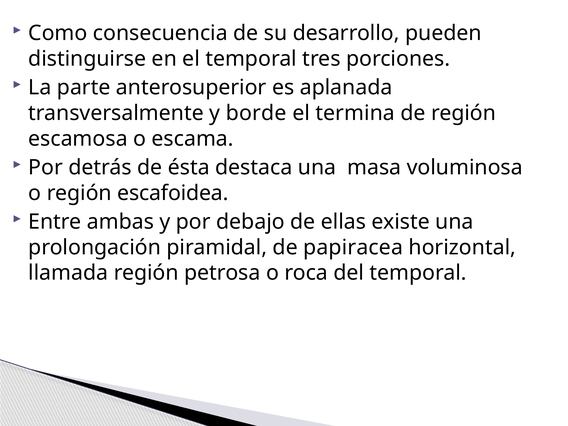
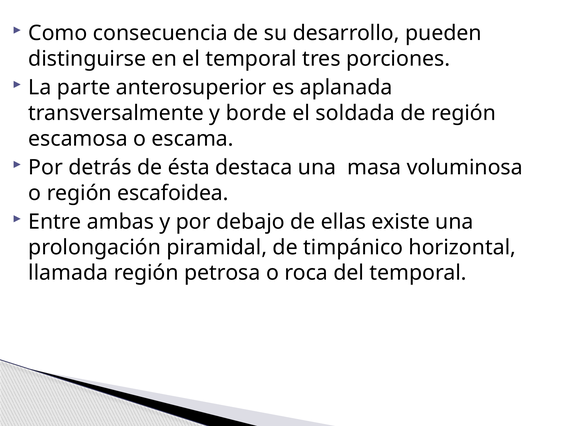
termina: termina -> soldada (355, 113)
papiracea: papiracea -> timpánico (353, 247)
